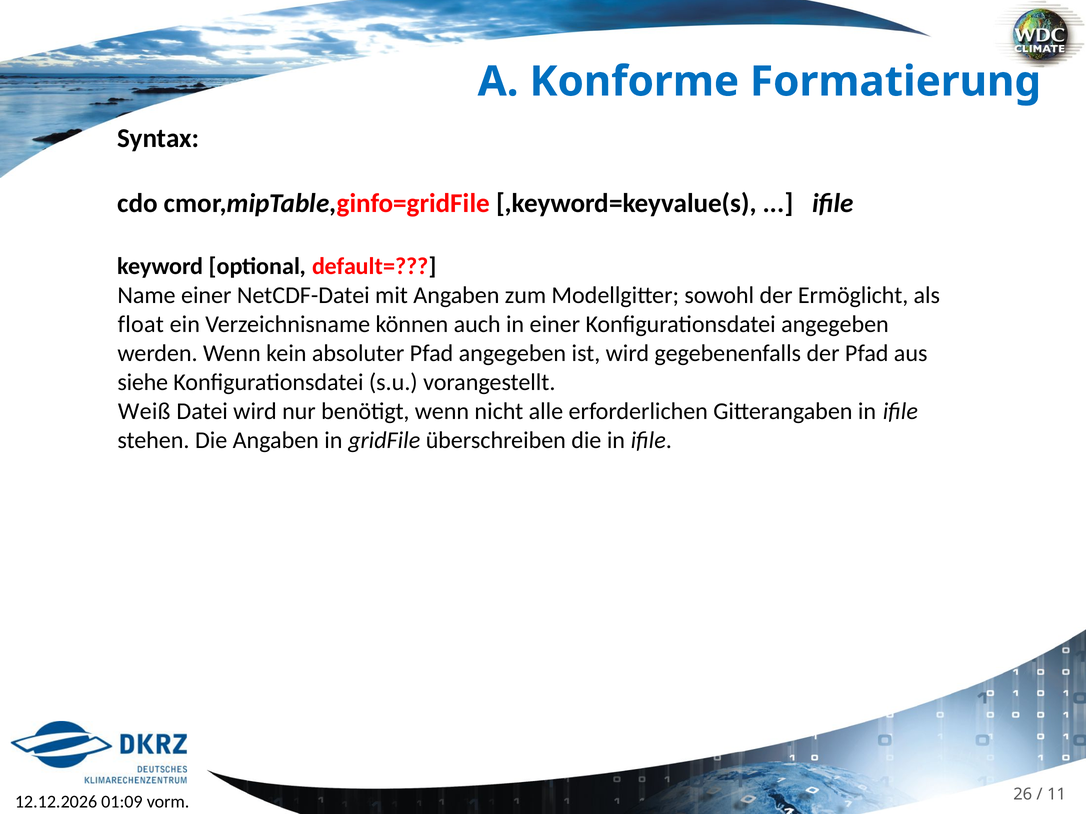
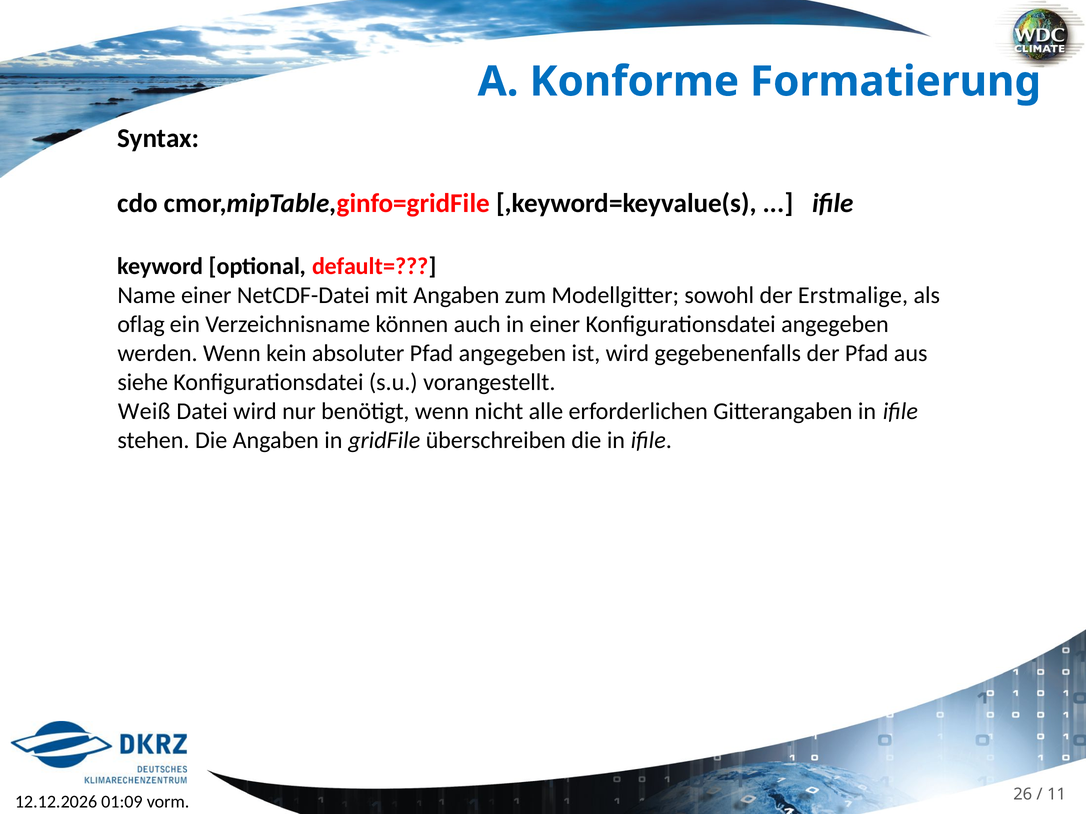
Ermöglicht: Ermöglicht -> Erstmalige (853, 296)
float: float -> oflag (141, 325)
